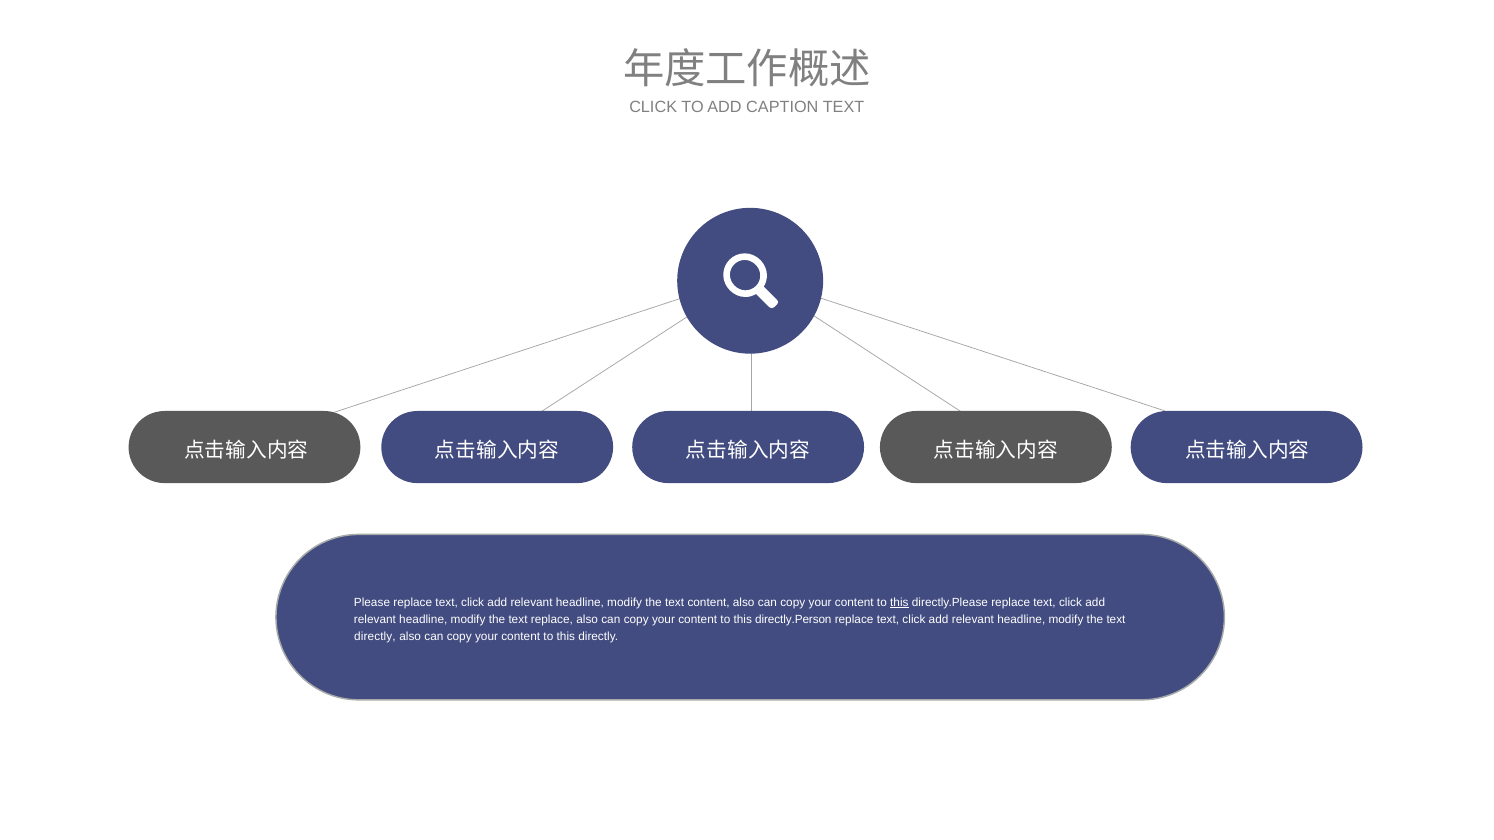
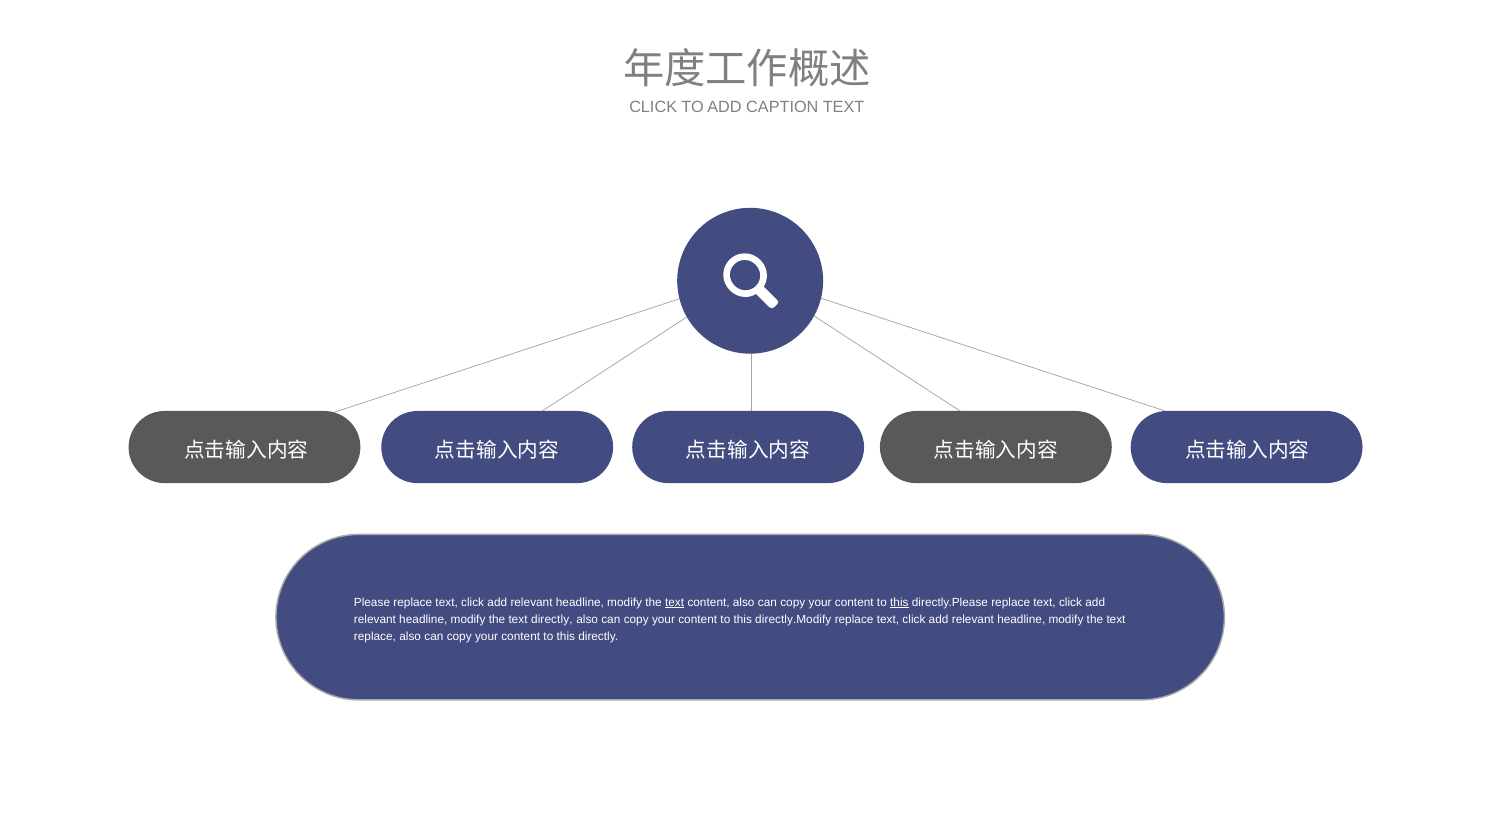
text underline: none -> present (675, 603)
text replace: replace -> directly (552, 620)
directly.Person: directly.Person -> directly.Modify (793, 620)
directly: directly -> replace (375, 637)
